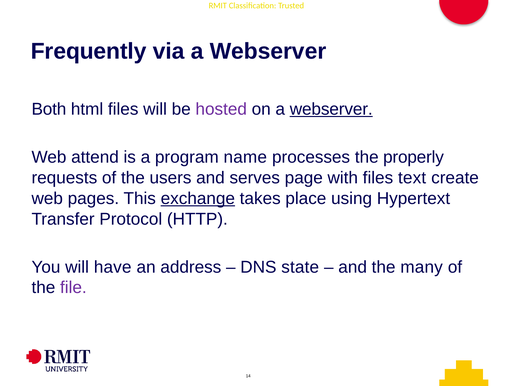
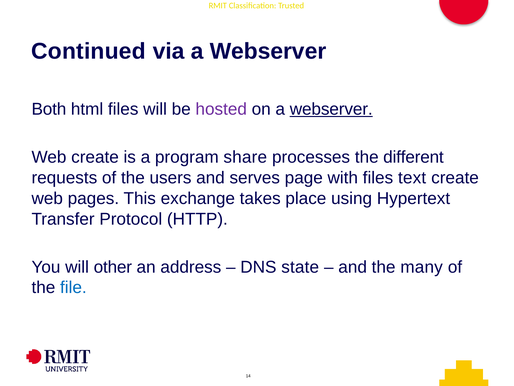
Frequently: Frequently -> Continued (88, 51)
Web attend: attend -> create (95, 157)
name: name -> share (245, 157)
properly: properly -> different (413, 157)
exchange underline: present -> none (198, 198)
have: have -> other (113, 267)
file colour: purple -> blue (73, 287)
